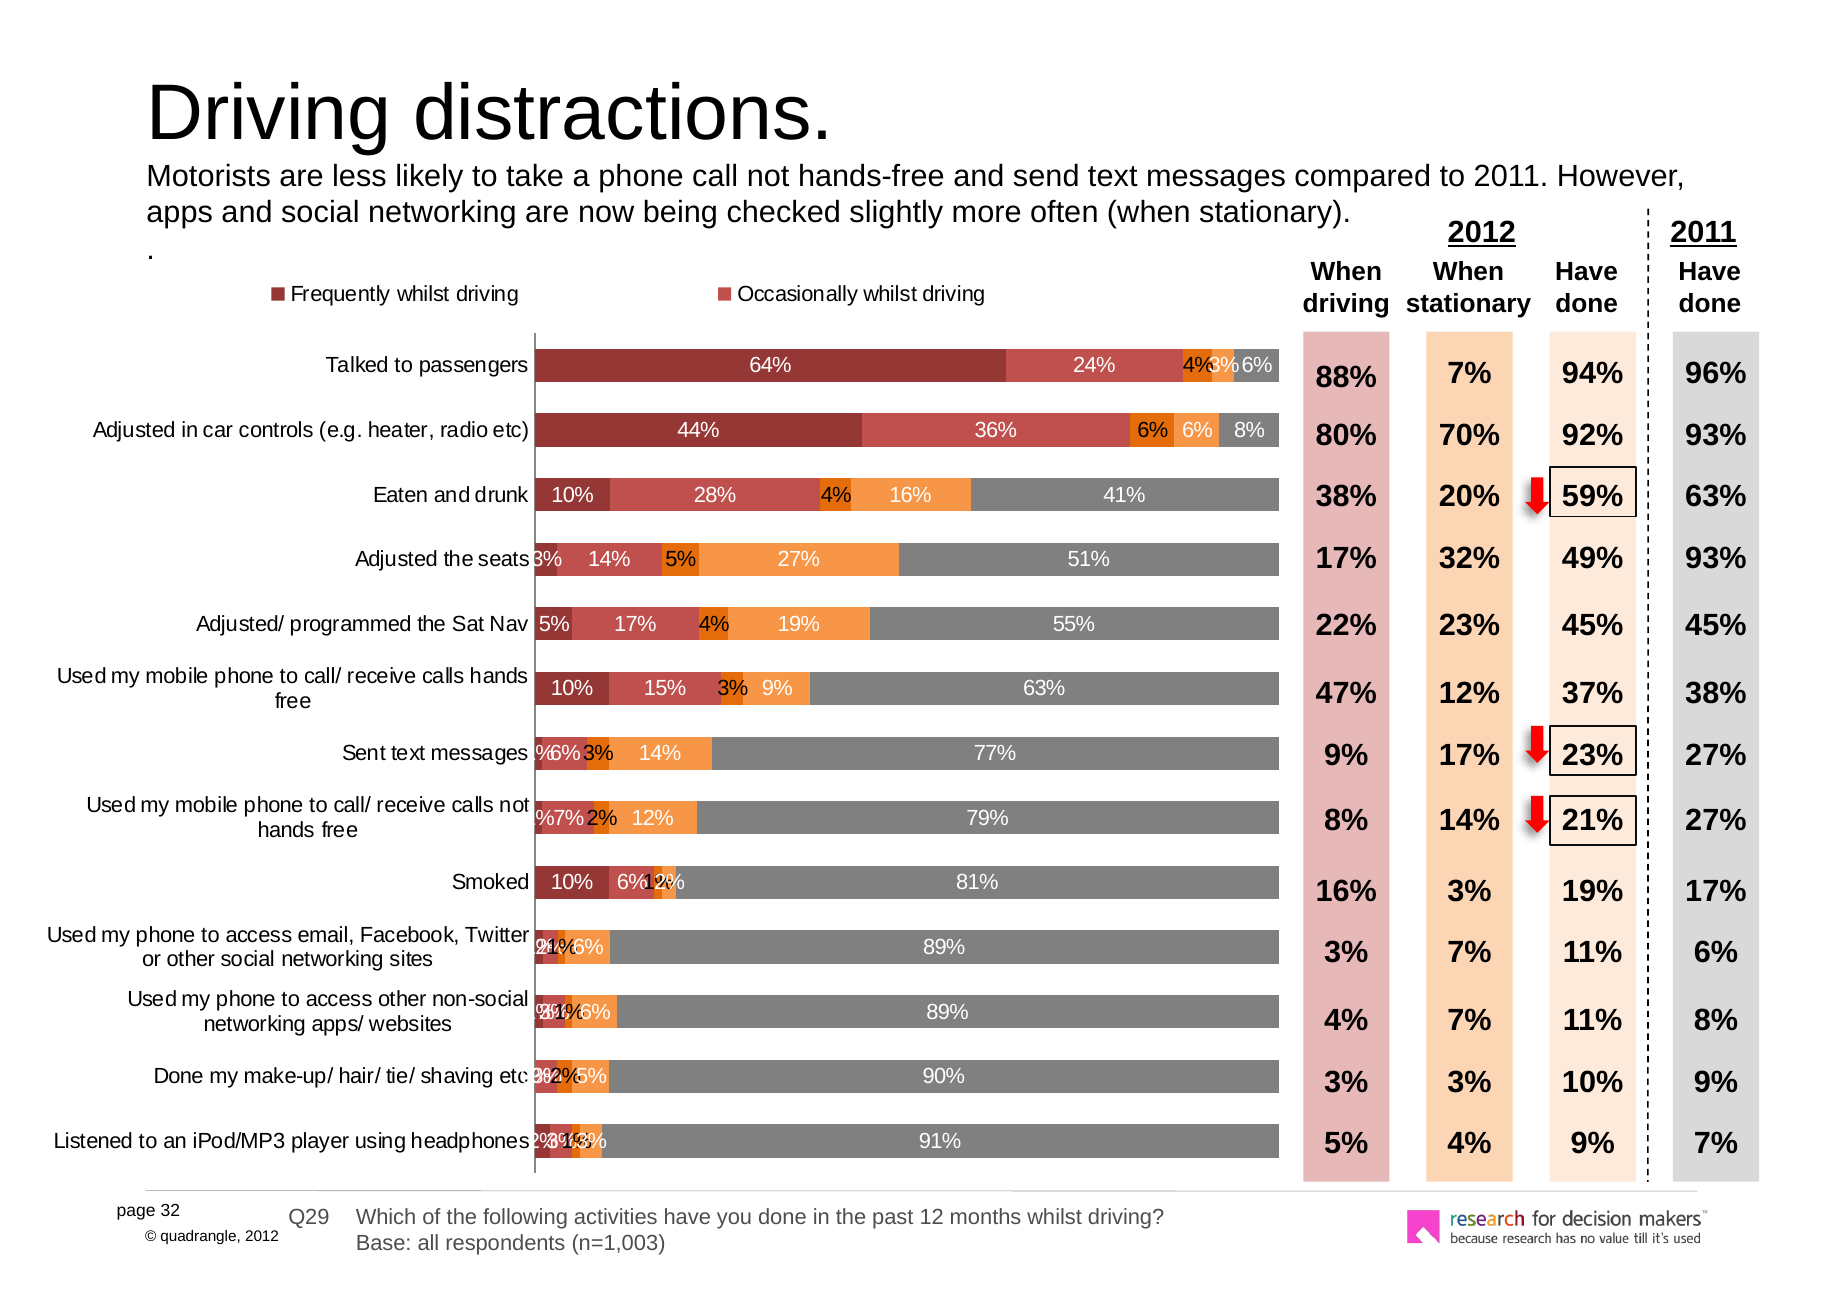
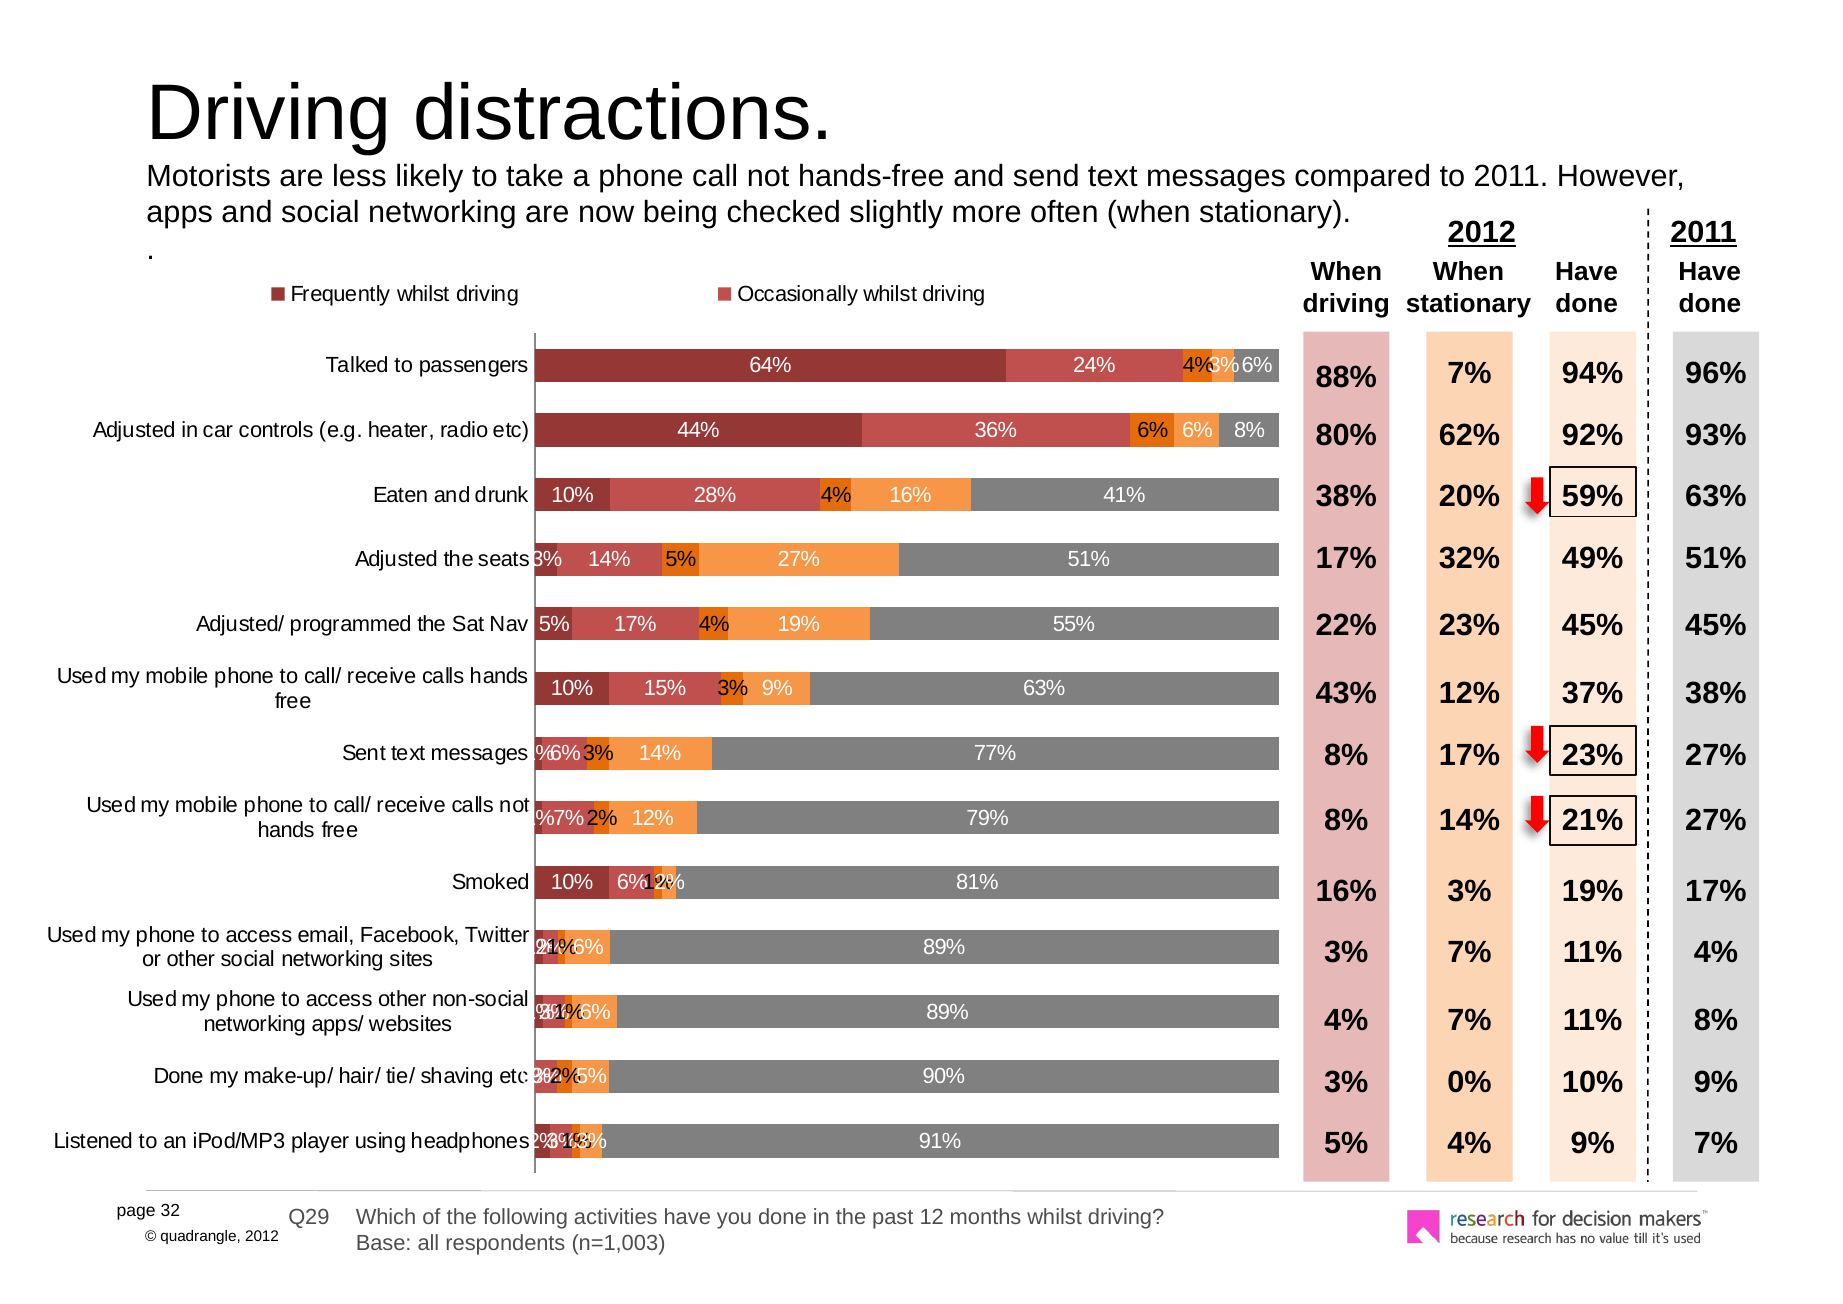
70%: 70% -> 62% (1470, 435)
93%: 93% -> 51% (1716, 558)
47%: 47% -> 43% (1346, 694)
9%: 9% -> 8% (1346, 755)
6%: 6% -> 4% (1716, 953)
3%: 3% -> 0% (1470, 1082)
